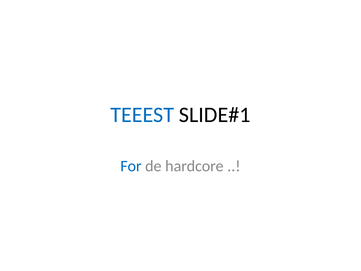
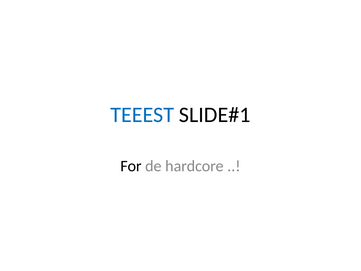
For colour: blue -> black (131, 166)
